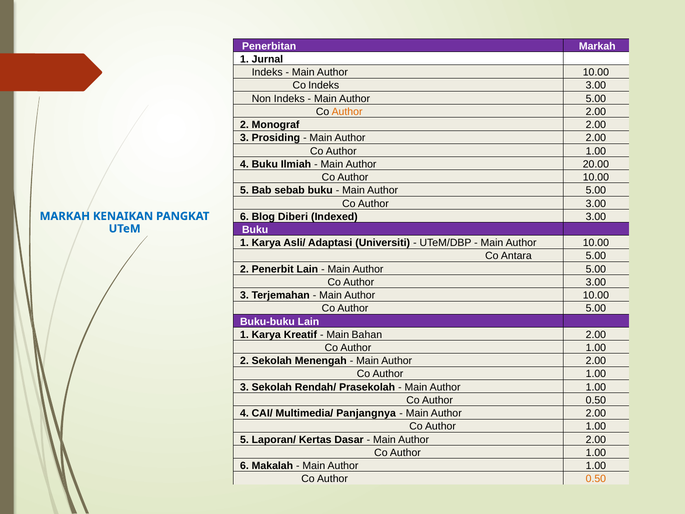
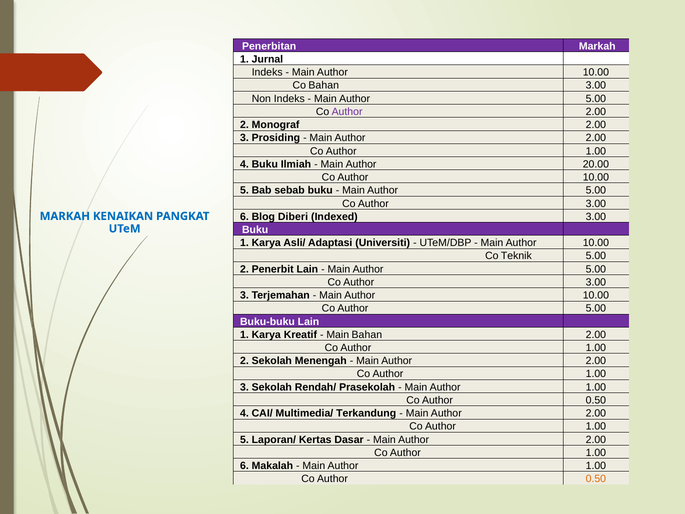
Co Indeks: Indeks -> Bahan (324, 85)
Author colour: orange -> purple (347, 112)
Antara: Antara -> Teknik (516, 256)
Panjangnya: Panjangnya -> Terkandung (366, 413)
